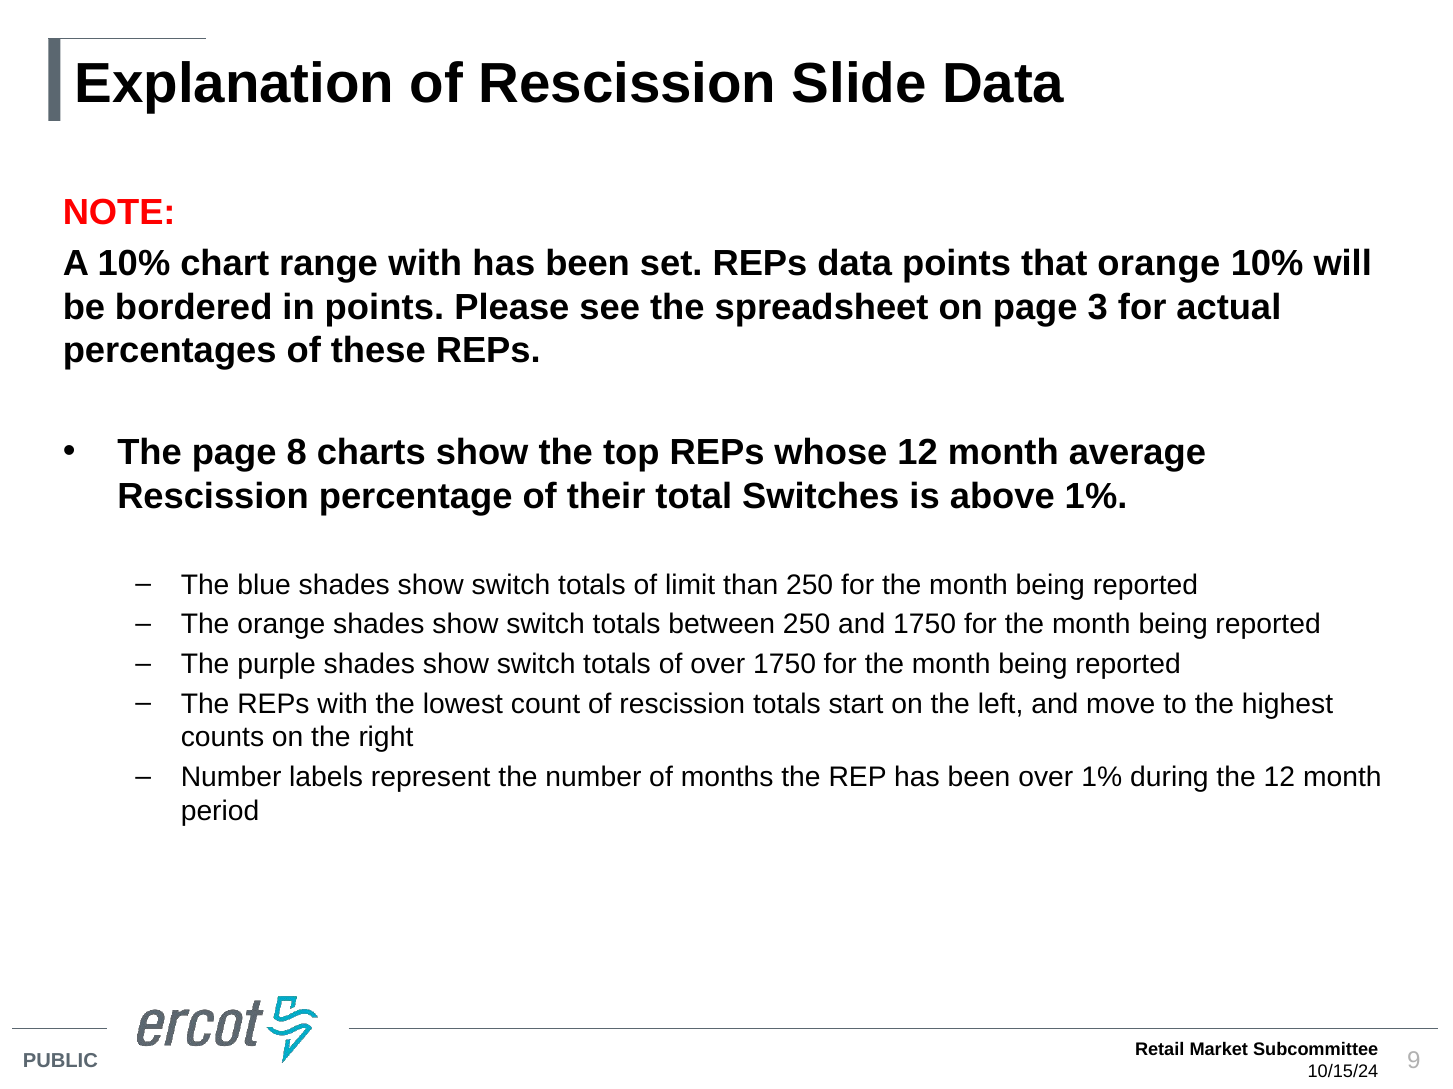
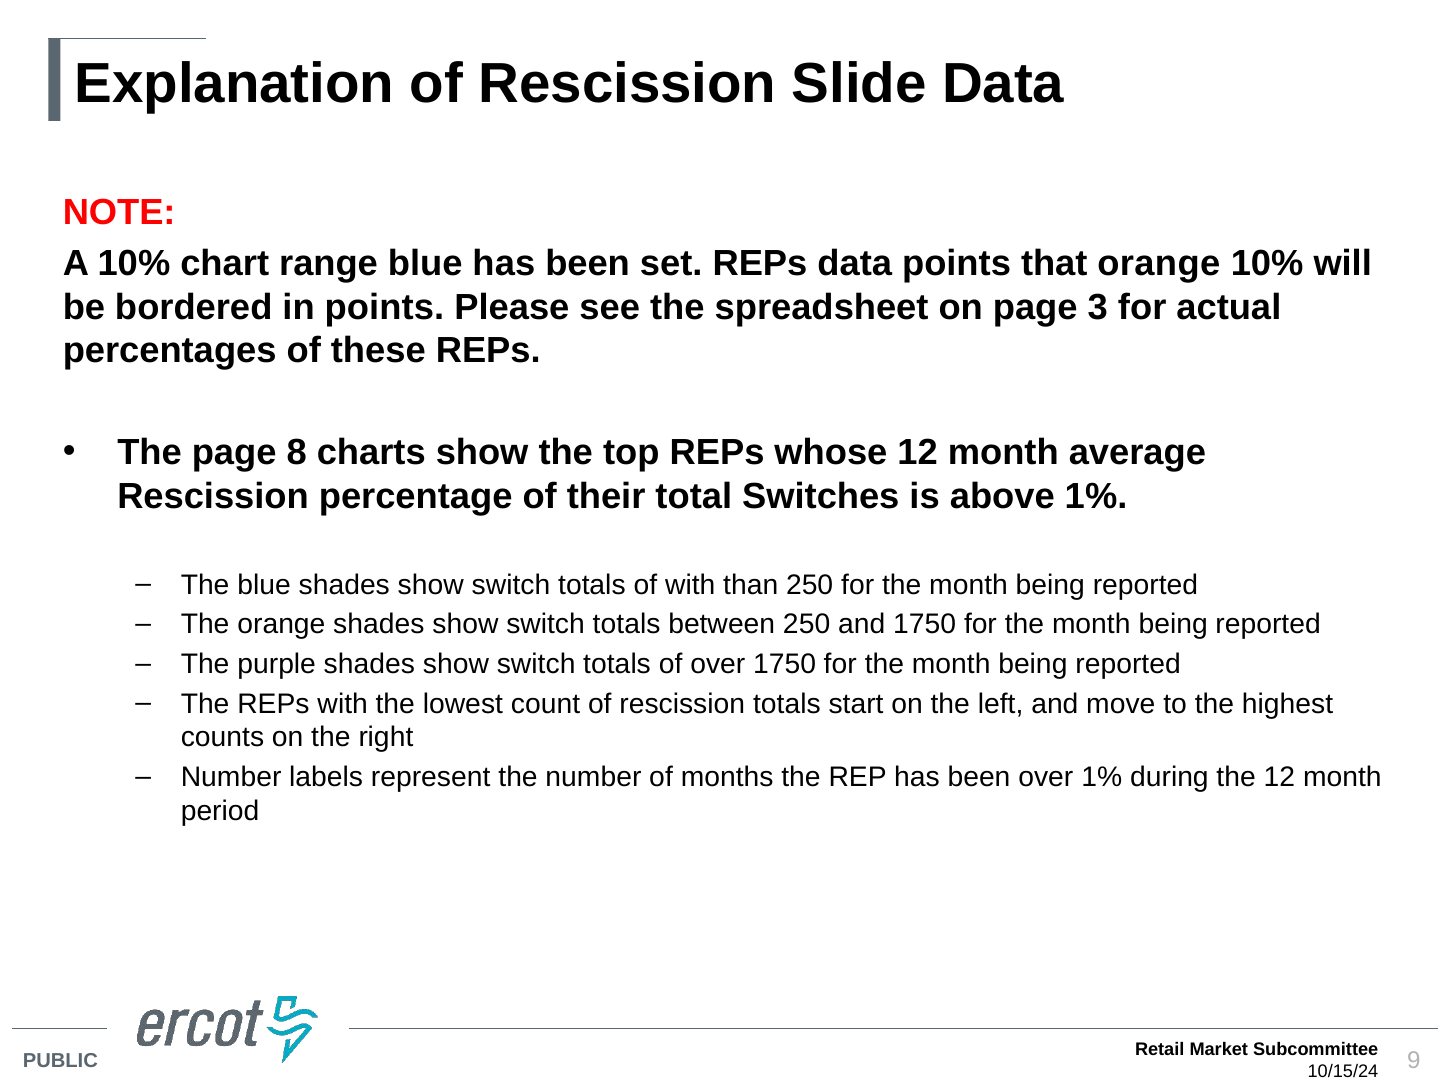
range with: with -> blue (425, 264)
of limit: limit -> with (690, 585)
